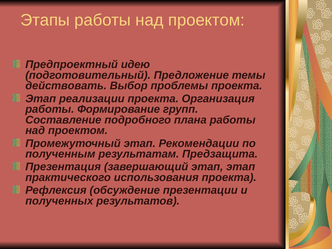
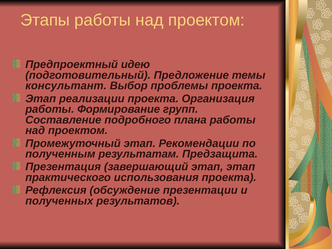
действовать: действовать -> консультант (66, 86)
